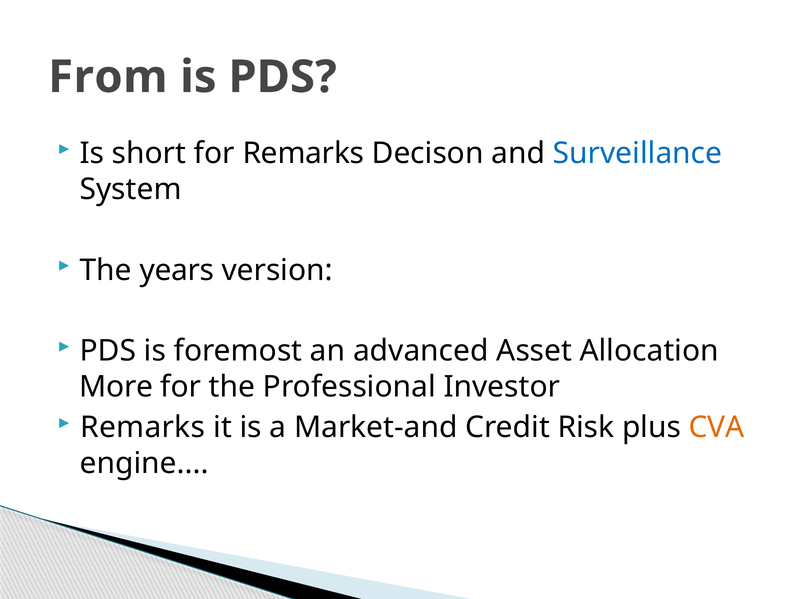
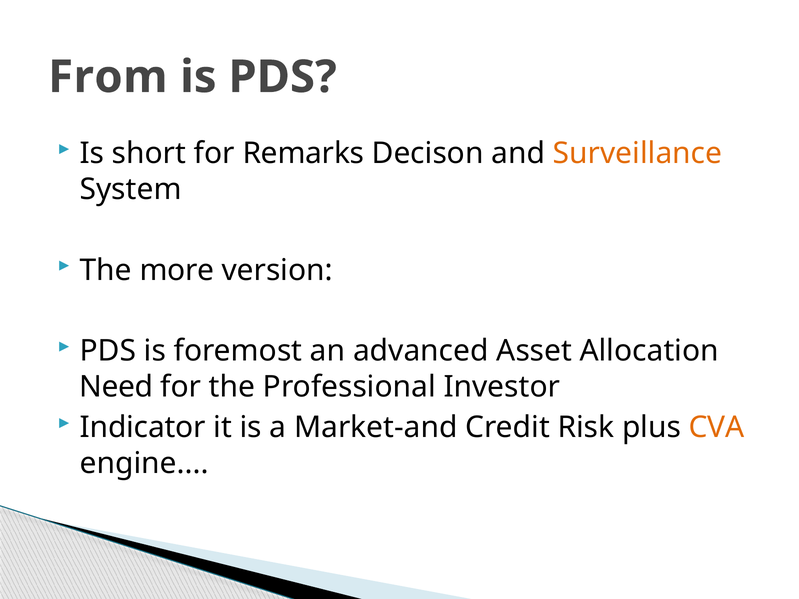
Surveillance colour: blue -> orange (638, 153)
years: years -> more (177, 270)
More: More -> Need (116, 387)
Remarks: Remarks -> Indicator (143, 428)
